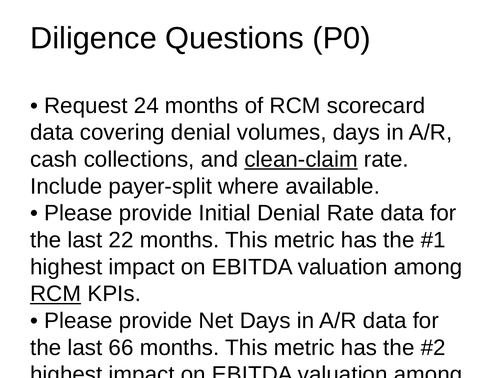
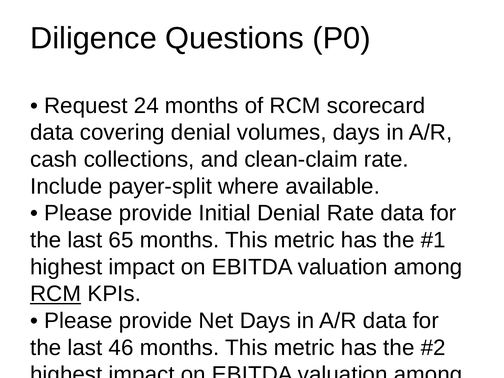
clean-claim underline: present -> none (301, 159)
22: 22 -> 65 (121, 240)
66: 66 -> 46 (121, 348)
